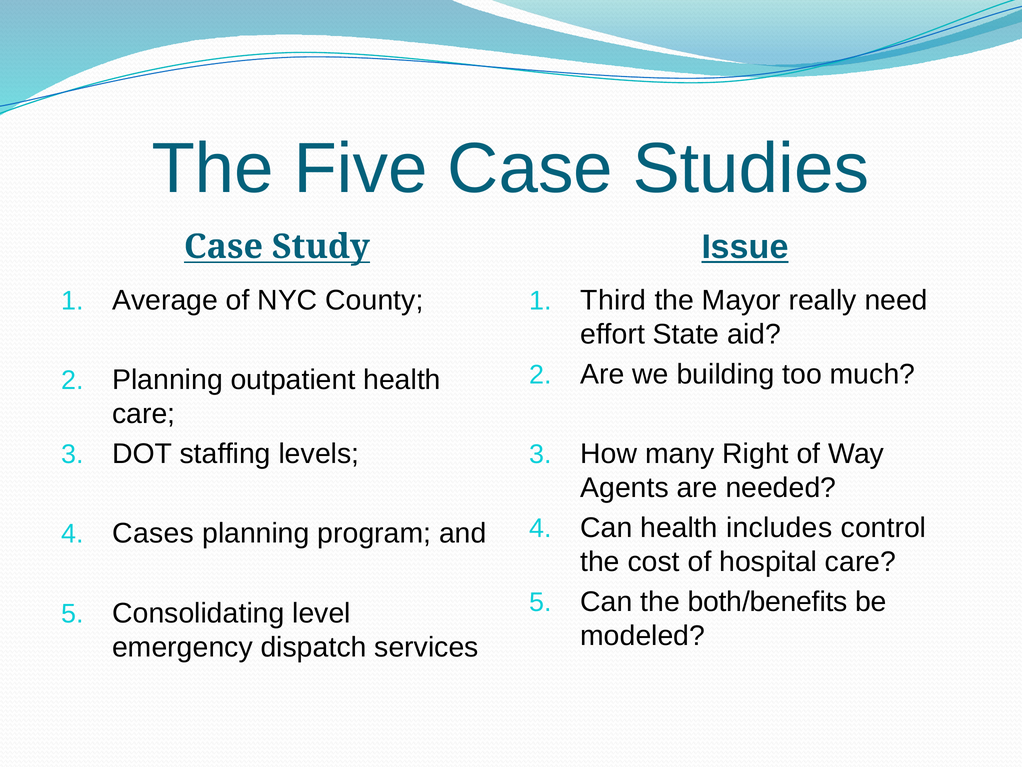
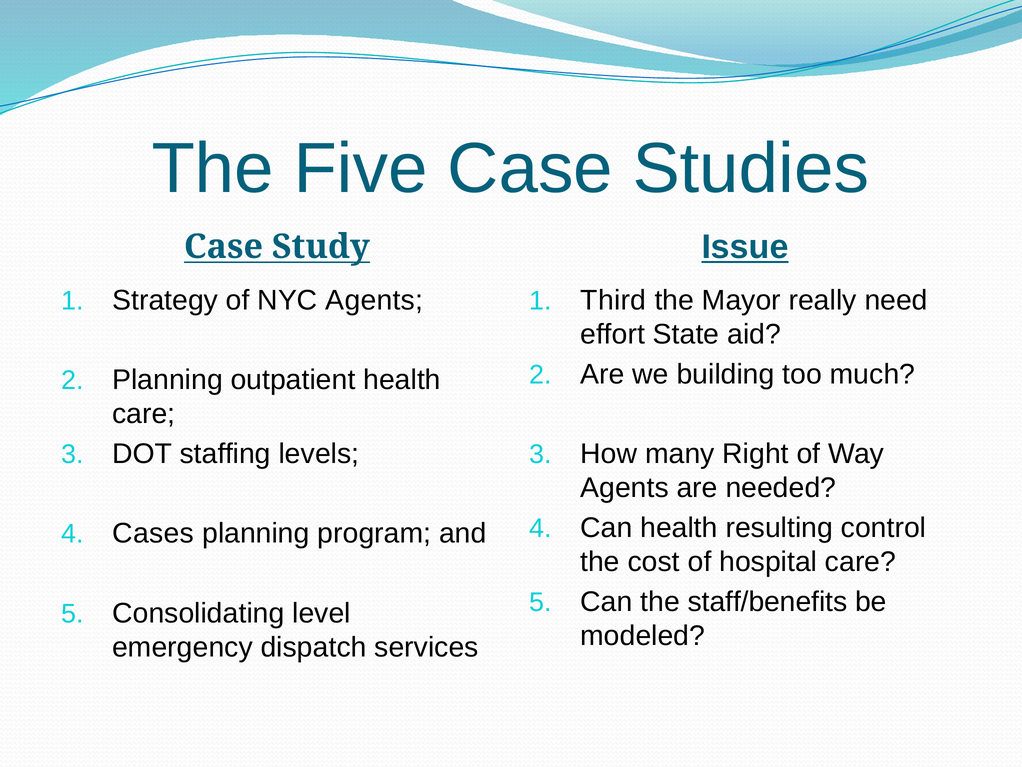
Average: Average -> Strategy (165, 300)
NYC County: County -> Agents (374, 300)
includes: includes -> resulting (779, 528)
both/benefits: both/benefits -> staff/benefits (767, 601)
